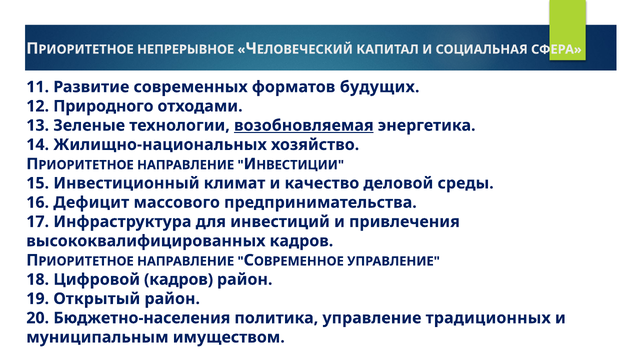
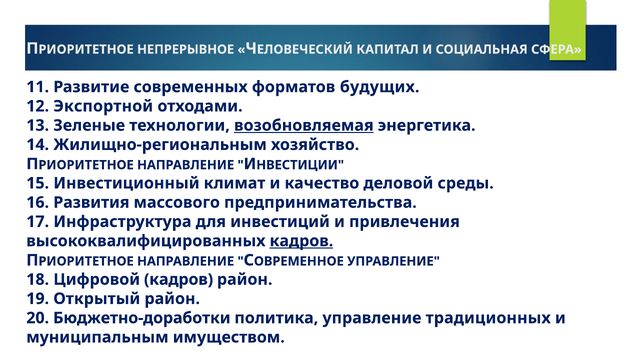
Природного: Природного -> Экспортной (103, 106)
Жилищно-национальных: Жилищно-национальных -> Жилищно-региональным (160, 145)
Дефицит: Дефицит -> Развития (91, 203)
кадров underline: none -> present (301, 241)
Бюджетно-населения: Бюджетно-населения -> Бюджетно-доработки (142, 318)
